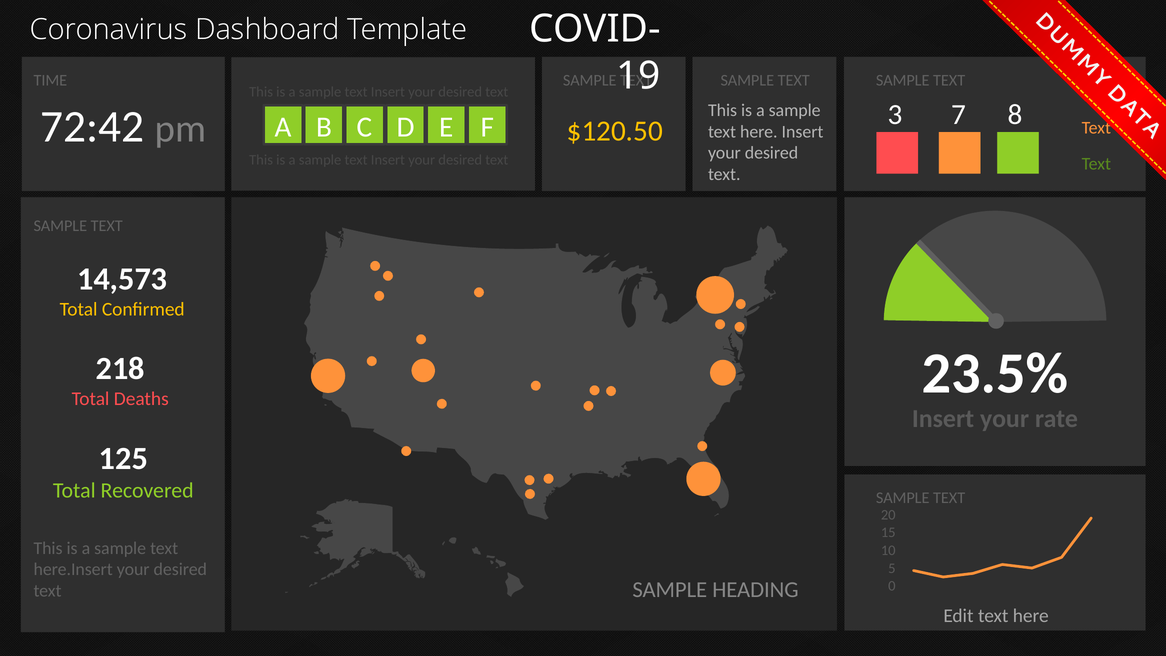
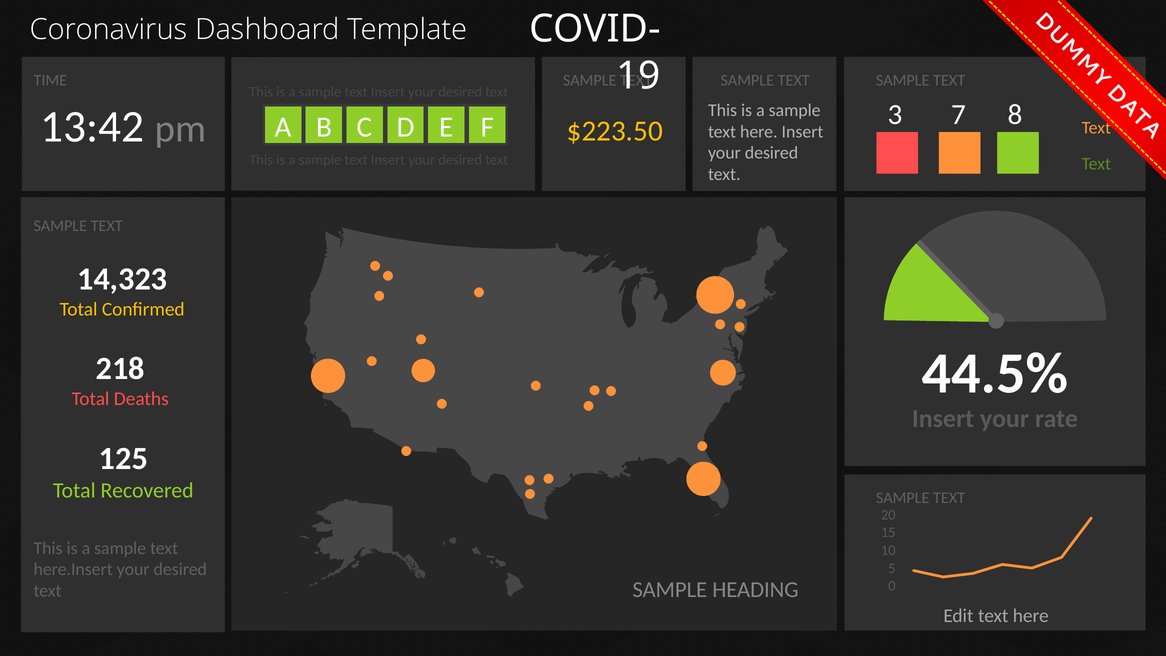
72:42: 72:42 -> 13:42 (92, 127)
$120.50: $120.50 -> $223.50 (615, 131)
14,573: 14,573 -> 14,323 (122, 279)
23.5%: 23.5% -> 44.5% (995, 374)
